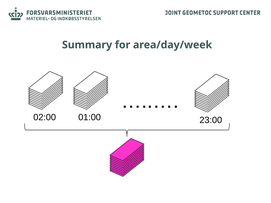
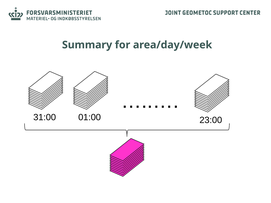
02:00: 02:00 -> 31:00 (45, 118)
